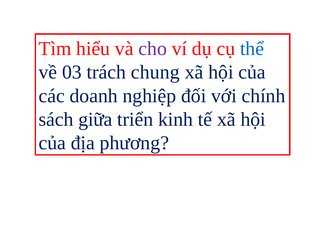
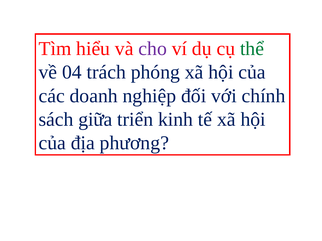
thể colour: blue -> green (252, 49)
03: 03 -> 04 (72, 72)
chung: chung -> phóng (155, 72)
